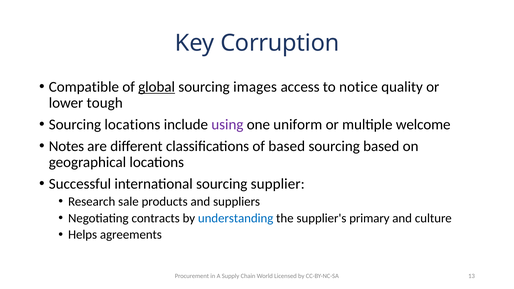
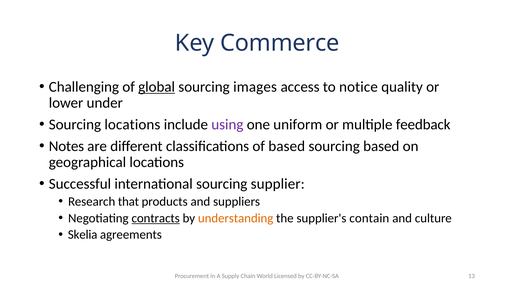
Corruption: Corruption -> Commerce (280, 43)
Compatible: Compatible -> Challenging (84, 87)
tough: tough -> under (105, 103)
welcome: welcome -> feedback (423, 125)
sale: sale -> that (128, 202)
contracts underline: none -> present (156, 218)
understanding colour: blue -> orange (236, 218)
primary: primary -> contain (369, 218)
Helps: Helps -> Skelia (83, 235)
